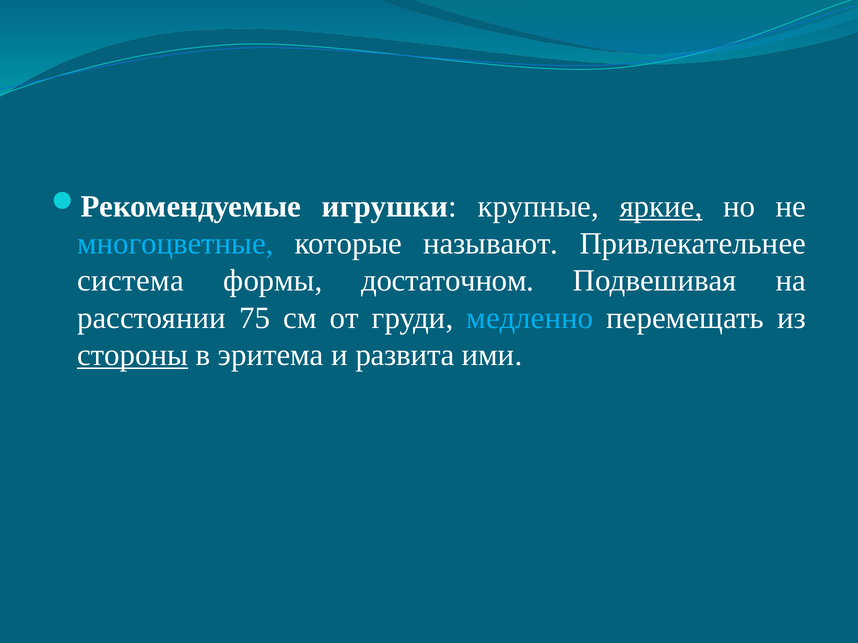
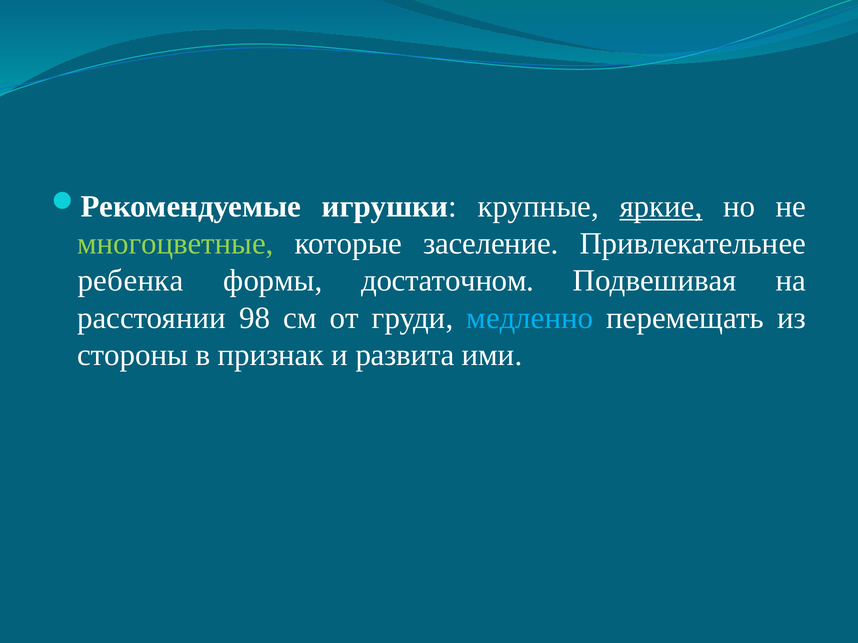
многоцветные colour: light blue -> light green (175, 244)
называют: называют -> заселение (491, 244)
система: система -> ребенка (131, 281)
75: 75 -> 98 (255, 318)
стороны underline: present -> none (132, 355)
эритема: эритема -> признак (271, 355)
